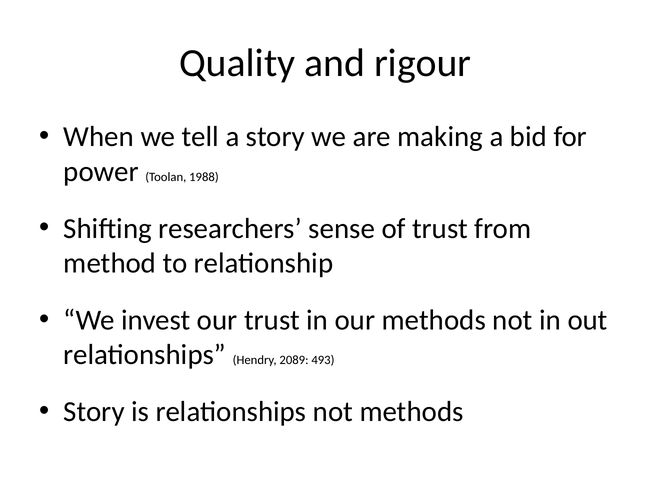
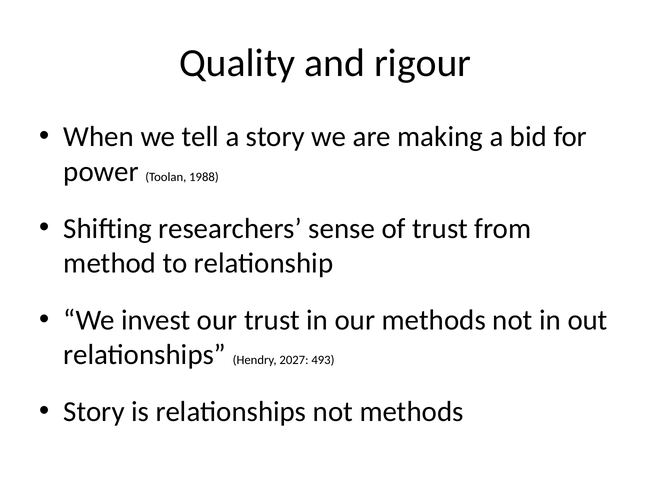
2089: 2089 -> 2027 (294, 360)
